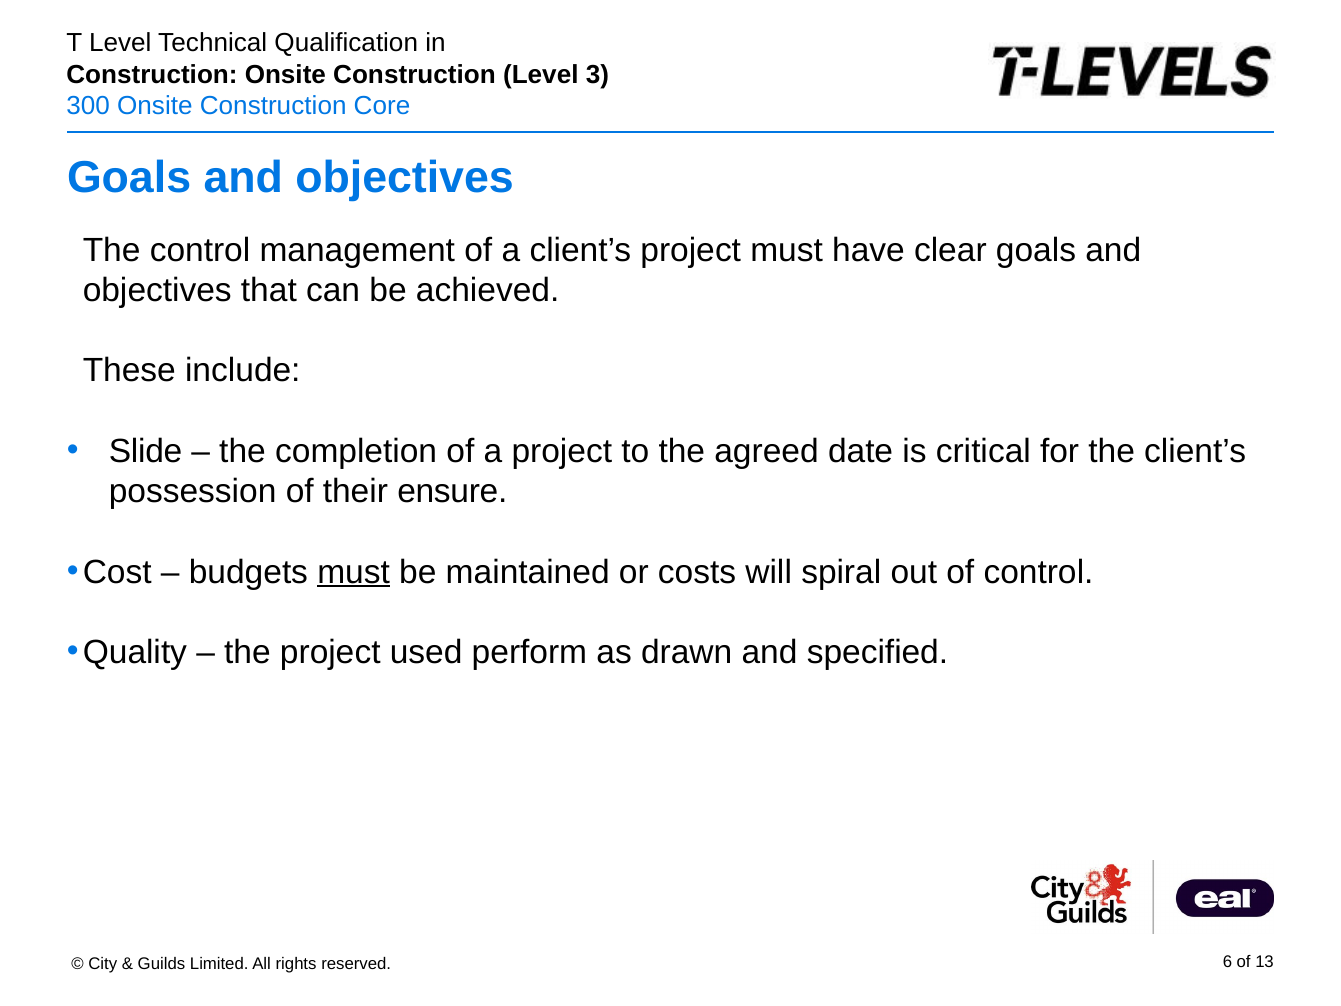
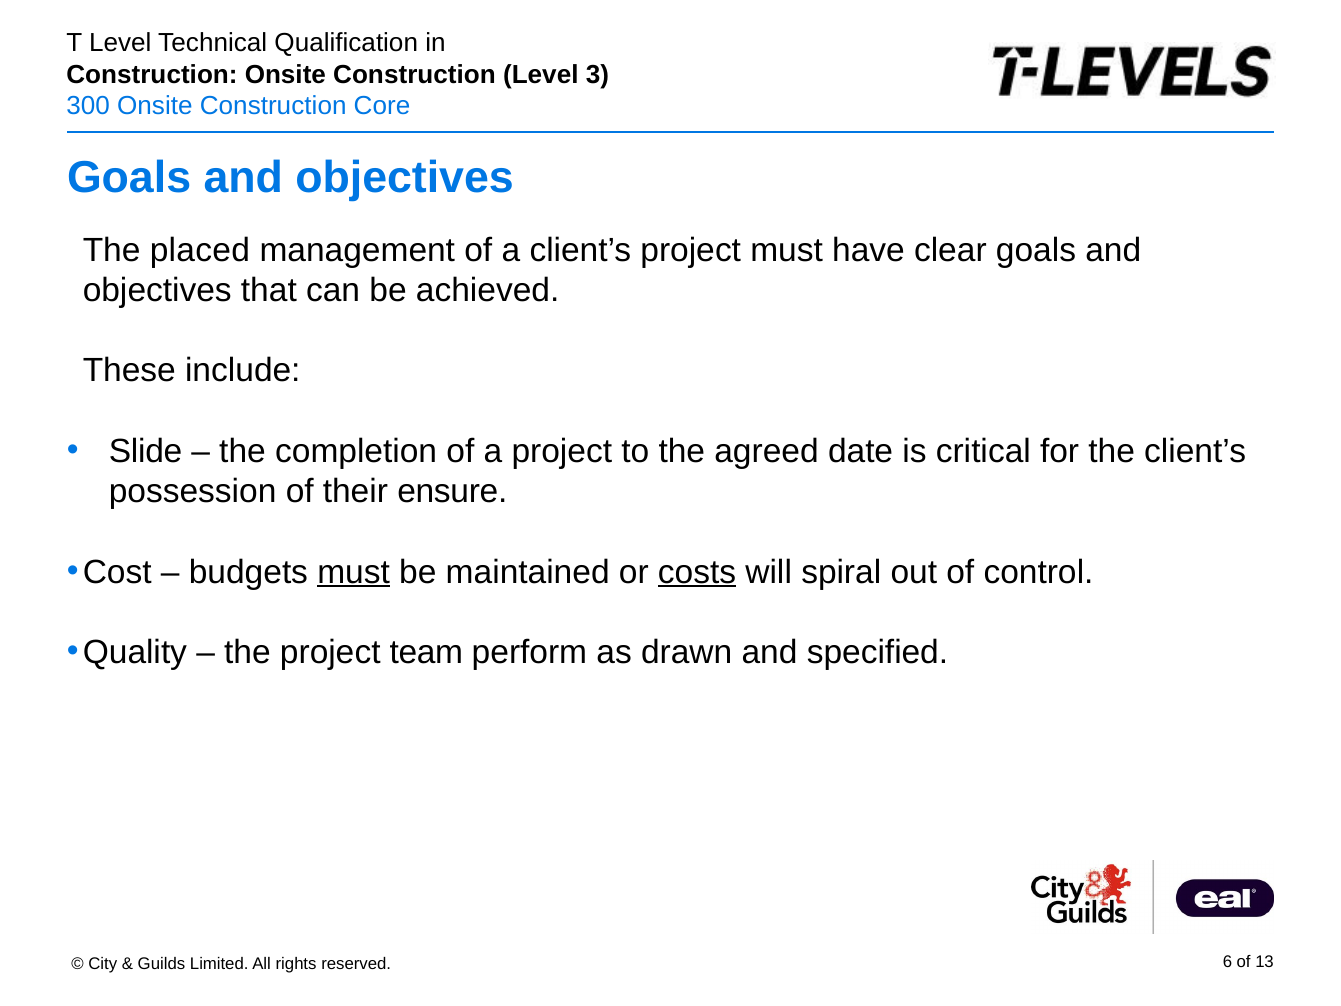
The control: control -> placed (200, 250)
costs underline: none -> present (697, 572)
used: used -> team (426, 652)
